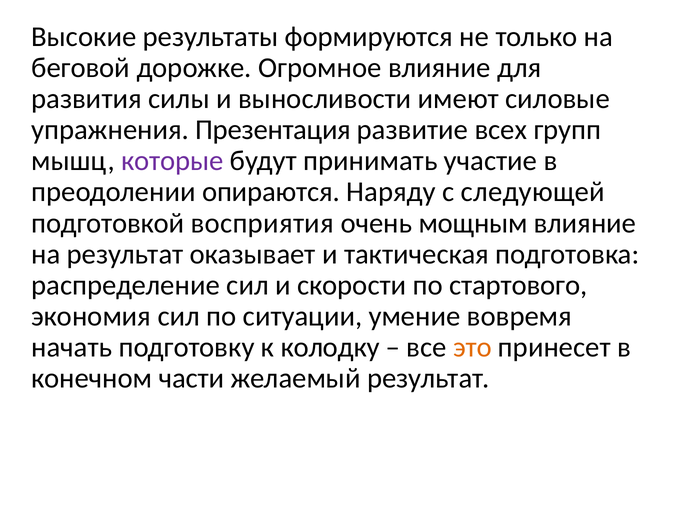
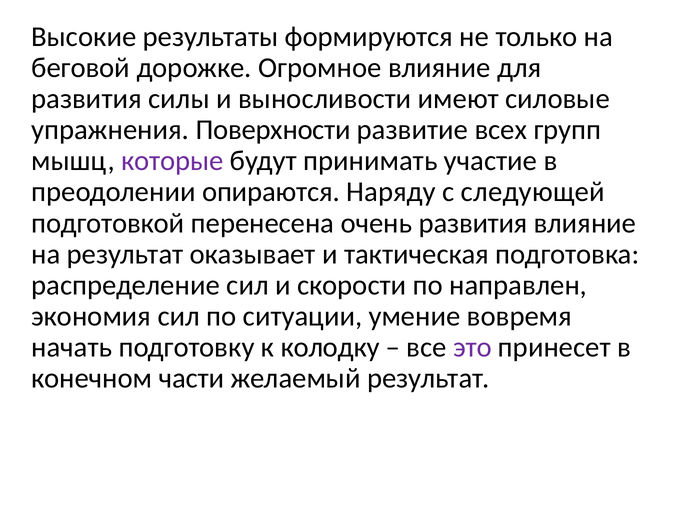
Презентация: Презентация -> Поверхности (273, 130)
восприятия: восприятия -> перенесена (263, 223)
очень мощным: мощным -> развития (473, 223)
стартового: стартового -> направлен (518, 285)
это colour: orange -> purple (472, 347)
